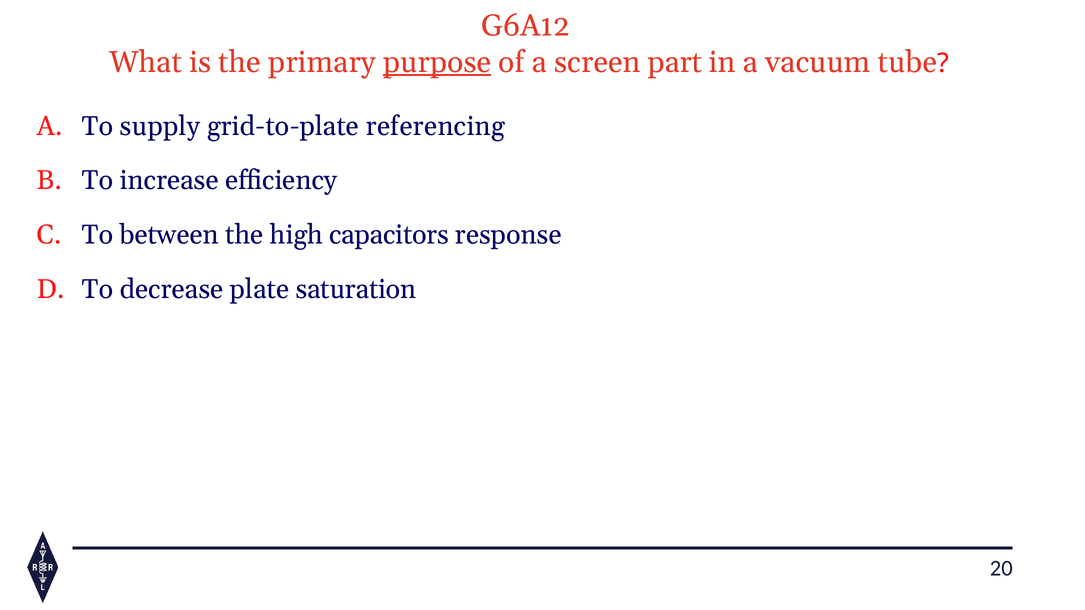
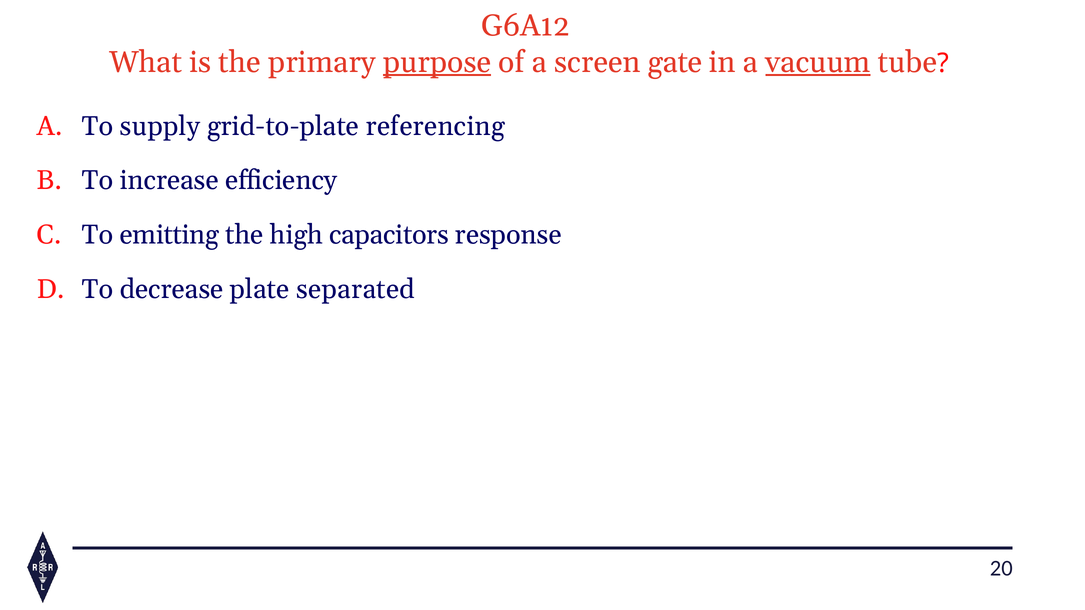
part: part -> gate (675, 62)
vacuum underline: none -> present (818, 62)
between: between -> emitting (169, 235)
saturation: saturation -> separated (356, 289)
